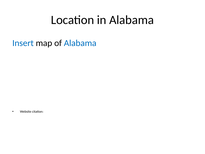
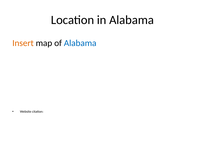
Insert colour: blue -> orange (23, 43)
